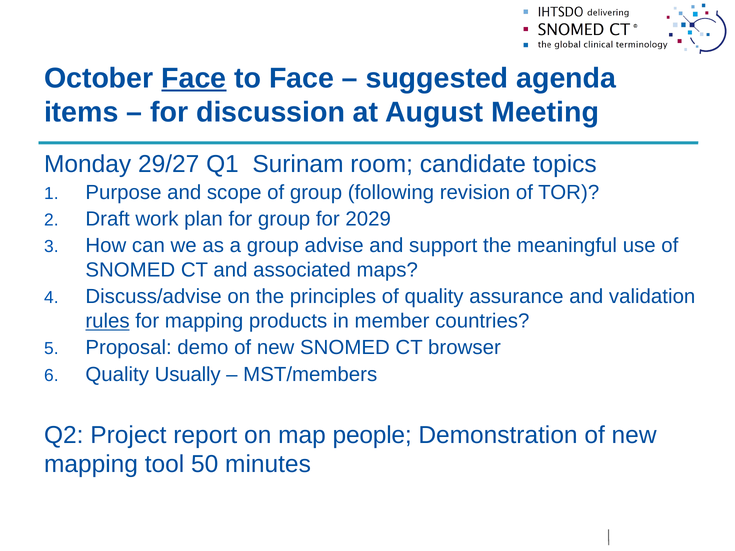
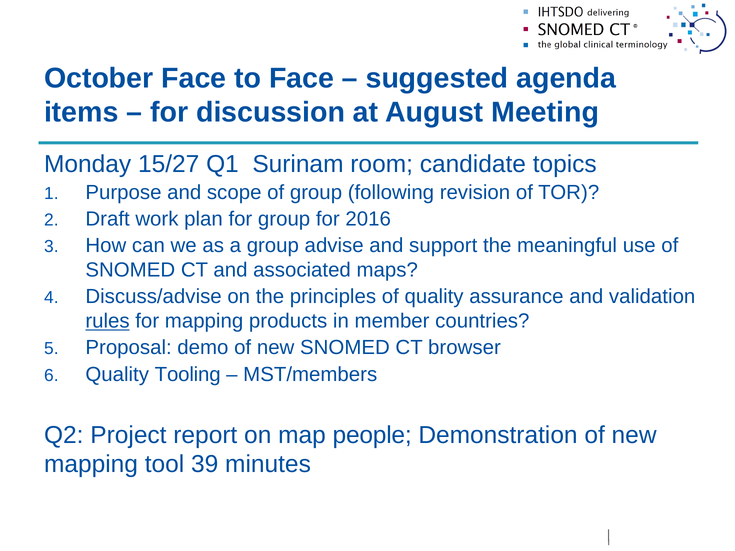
Face underline: present -> none (194, 78)
29/27: 29/27 -> 15/27 (169, 164)
2029: 2029 -> 2016 (368, 219)
Usually: Usually -> Tooling (188, 374)
50: 50 -> 39 (205, 465)
